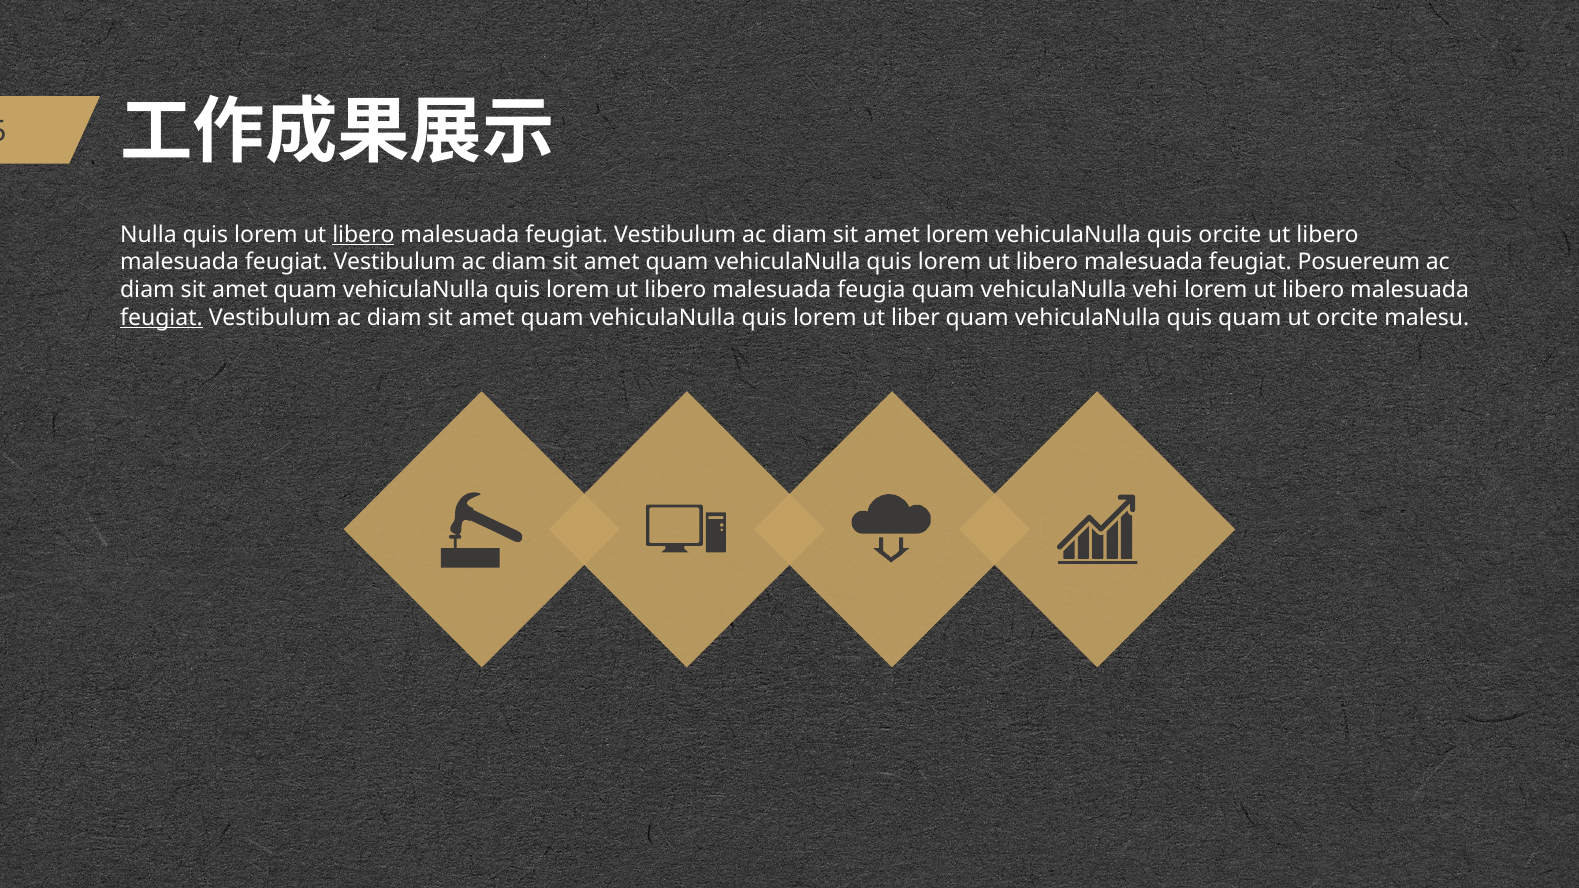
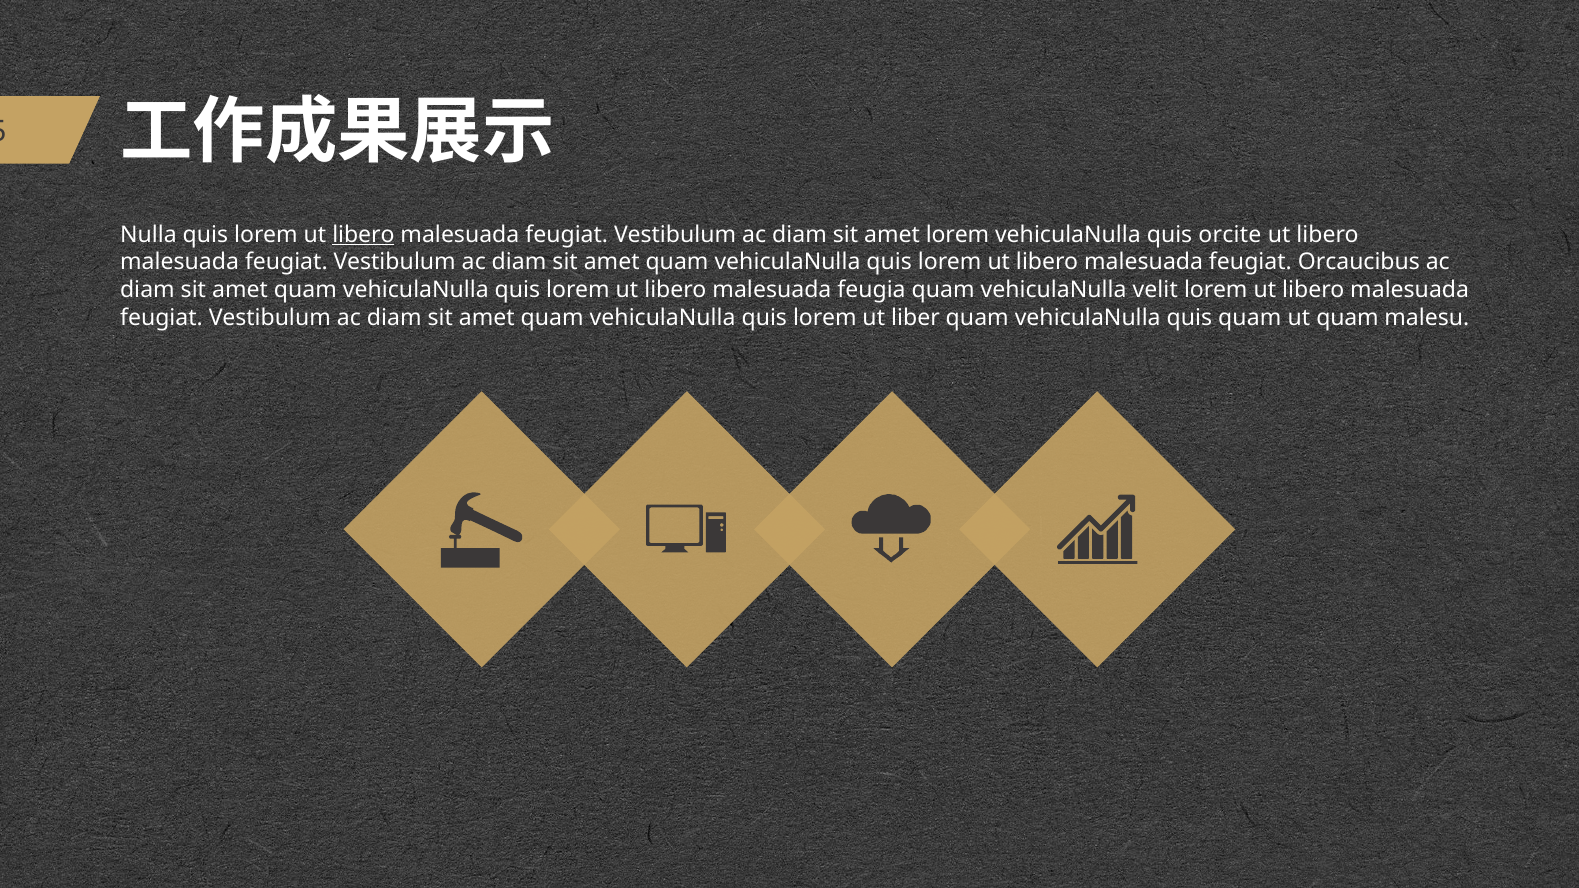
Posuereum: Posuereum -> Orcaucibus (1359, 262)
vehi: vehi -> velit (1155, 290)
feugiat underline: present -> none (162, 318)
ut orcite: orcite -> quam (1347, 318)
